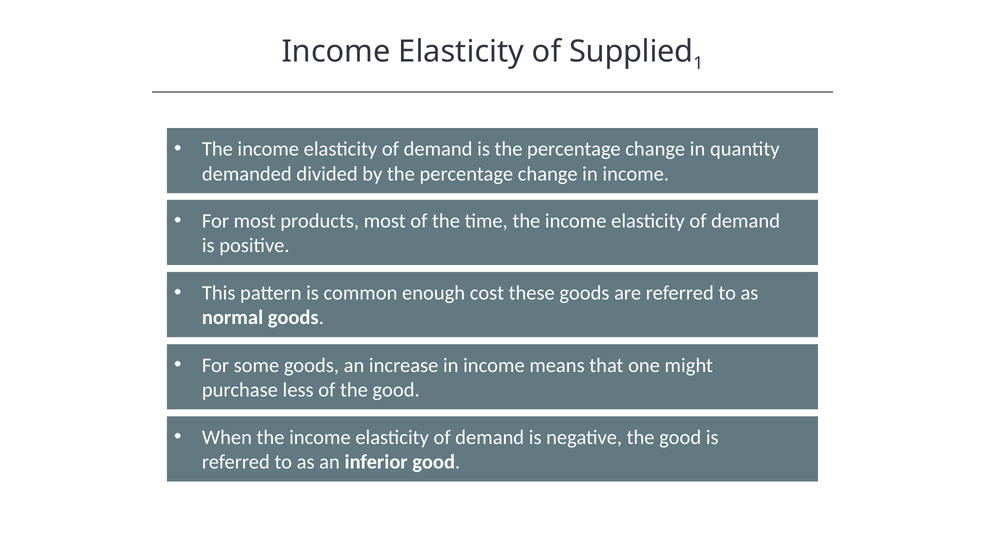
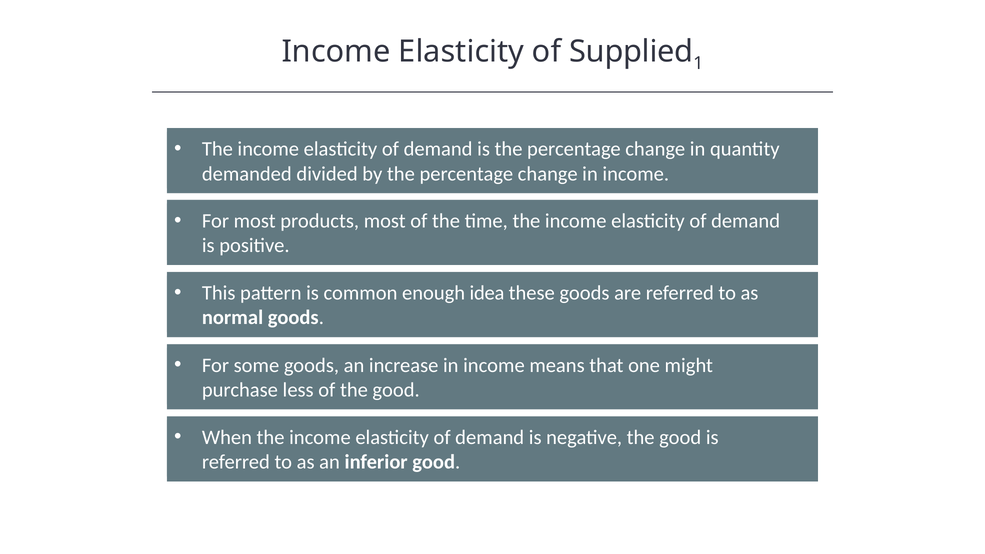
cost: cost -> idea (487, 293)
